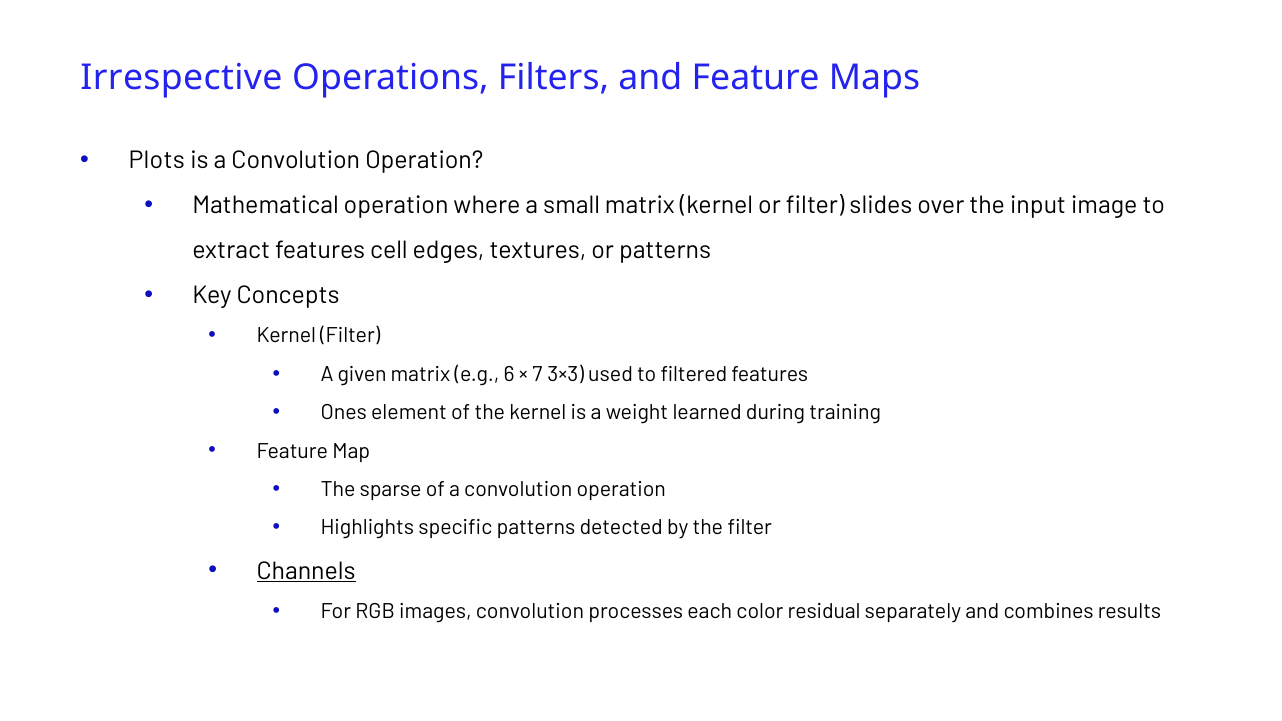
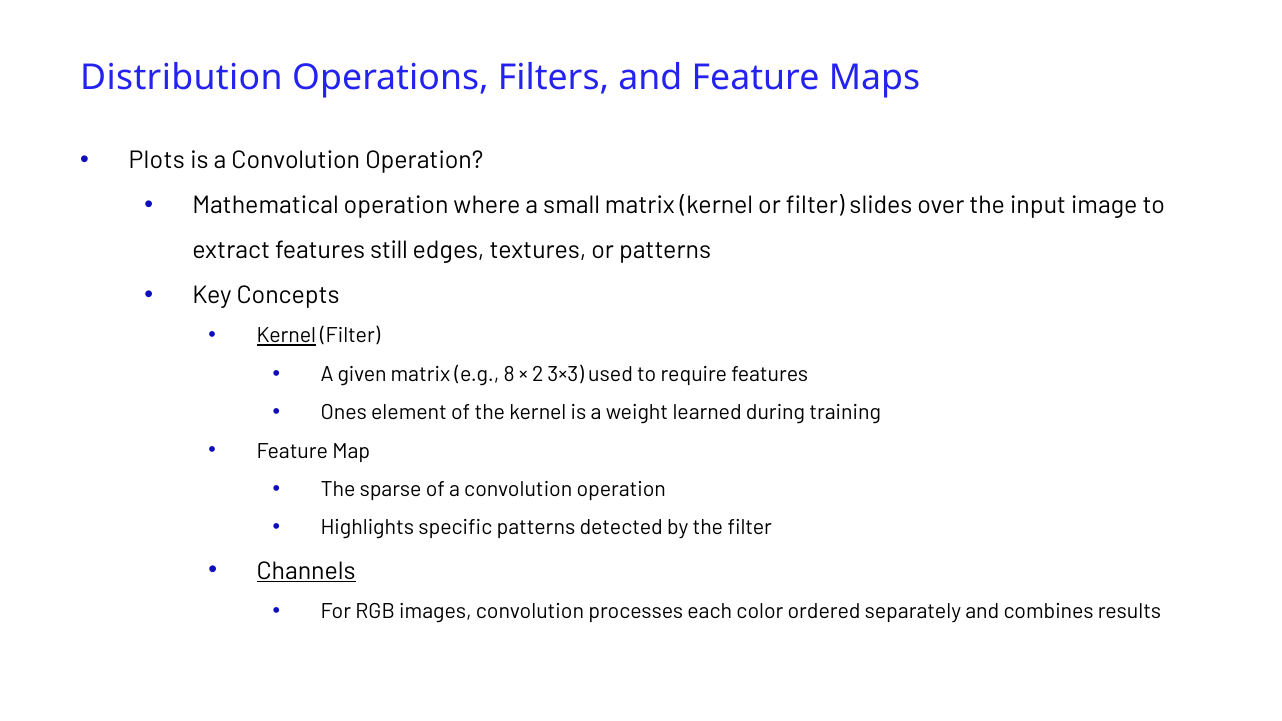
Irrespective: Irrespective -> Distribution (181, 77)
cell: cell -> still (389, 251)
Kernel underline: none -> present (286, 336)
6: 6 -> 8 (509, 374)
7: 7 -> 2 (538, 374)
filtered: filtered -> require (694, 374)
residual: residual -> ordered (824, 611)
